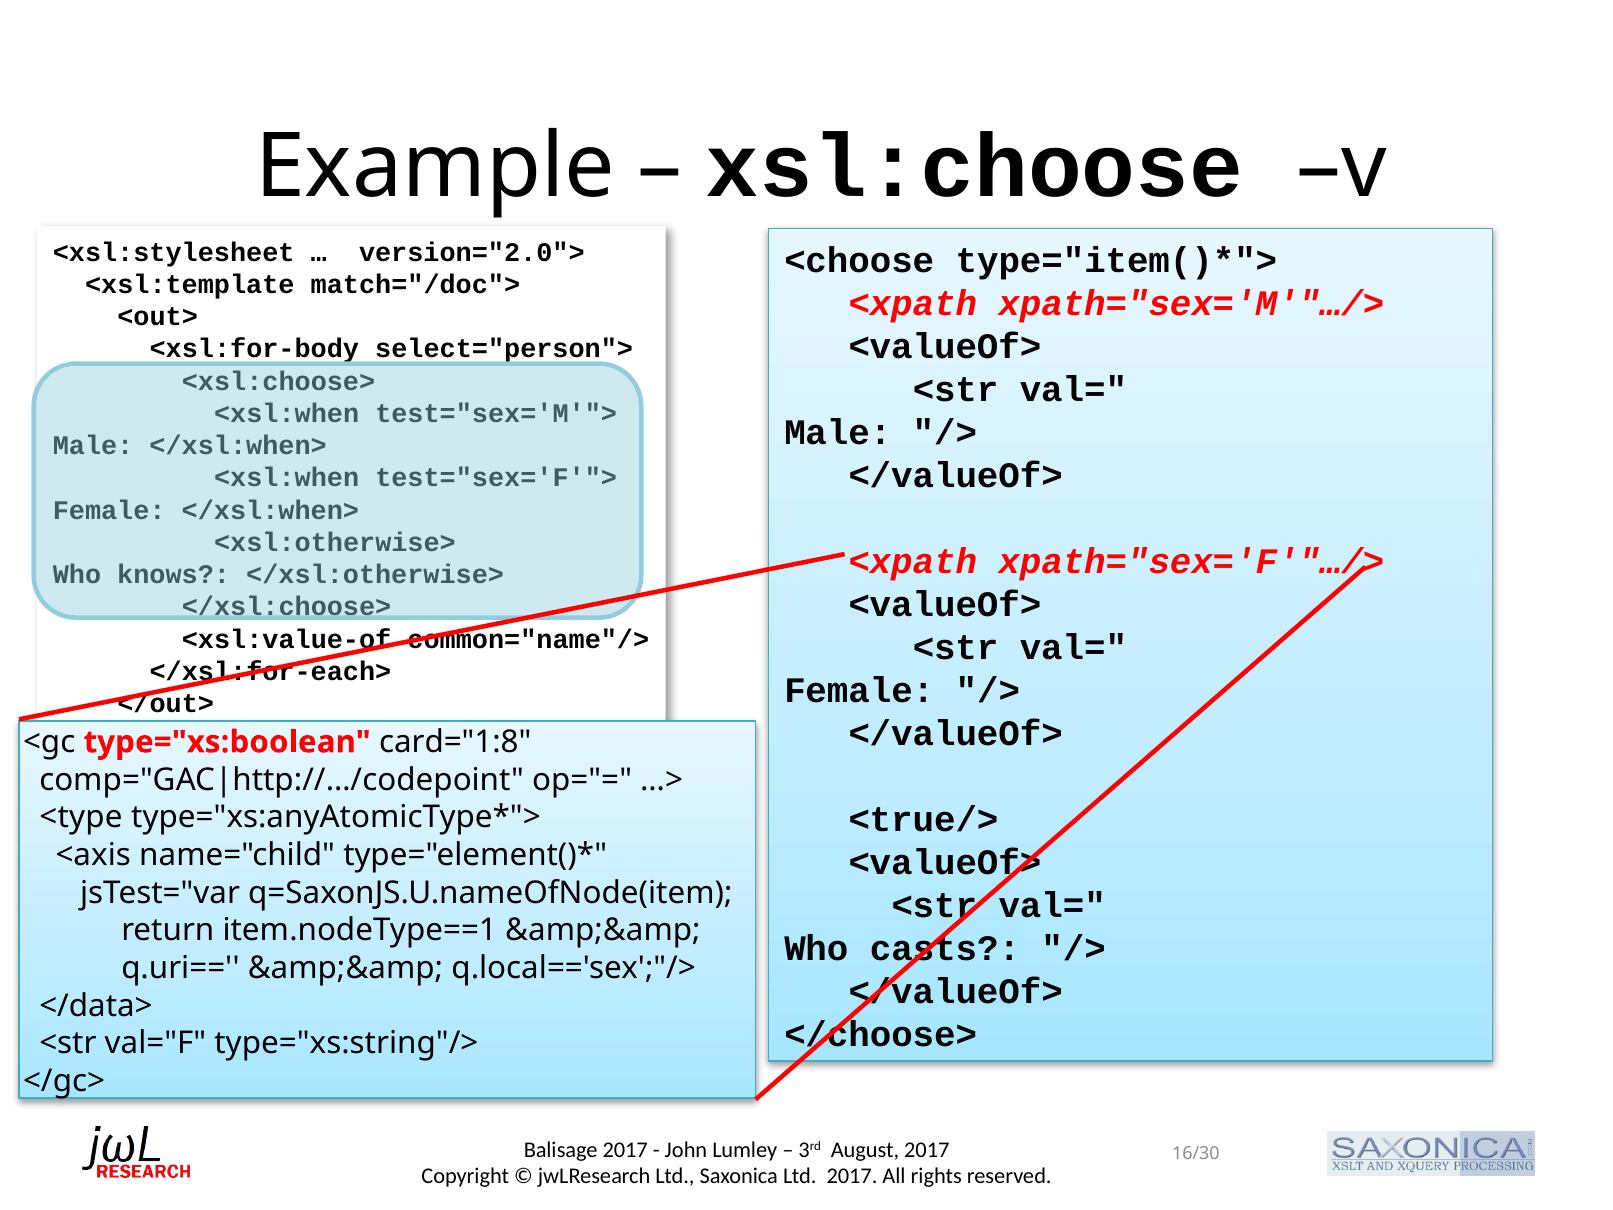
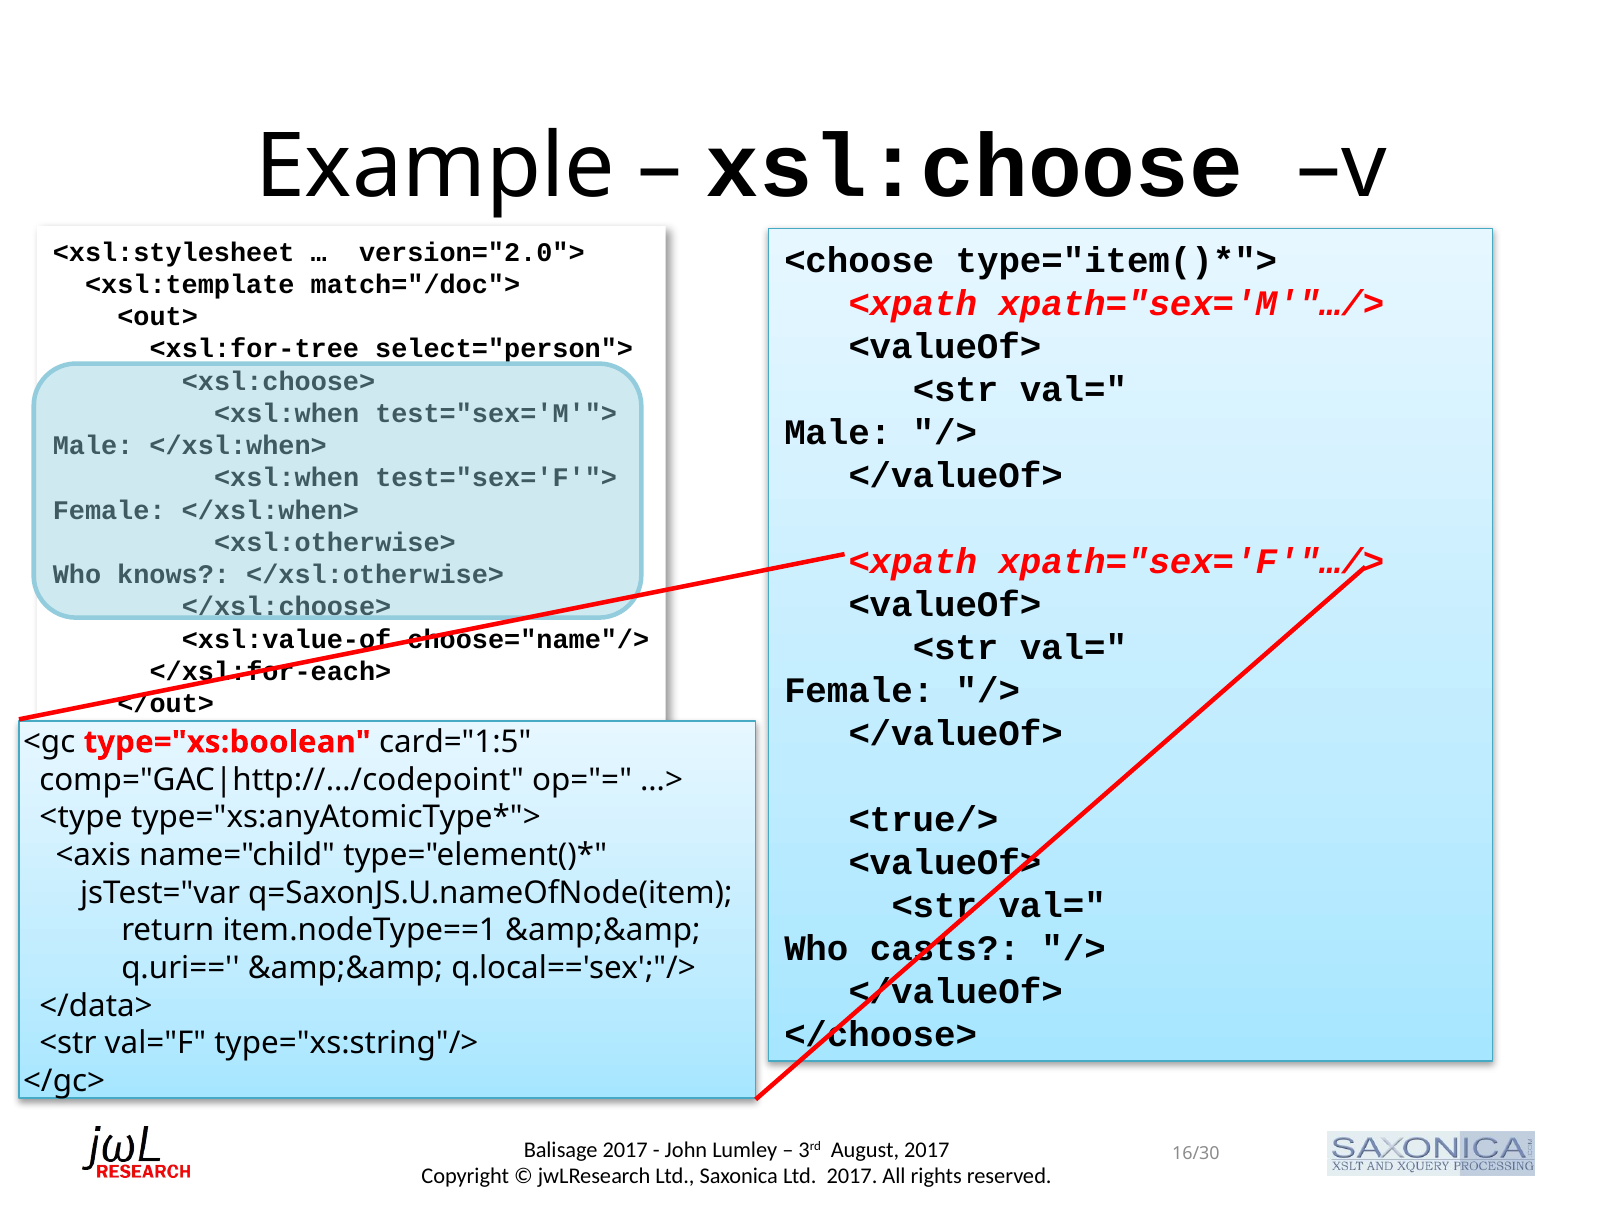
<xsl:for-body: <xsl:for-body -> <xsl:for-tree (254, 349)
common="name"/>: common="name"/> -> choose="name"/> (528, 639)
card="1:8: card="1:8 -> card="1:5 (455, 742)
